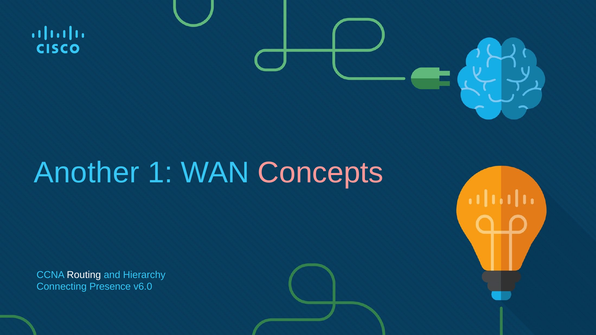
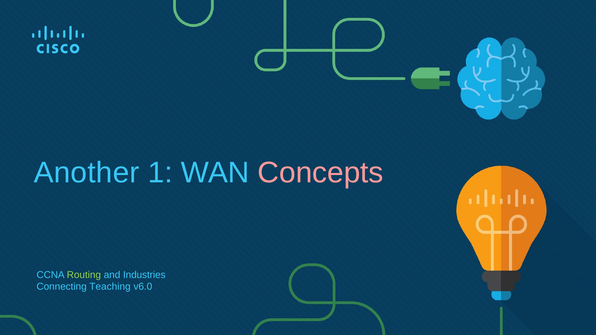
Routing colour: white -> light green (84, 275)
Hierarchy: Hierarchy -> Industries (144, 275)
Presence: Presence -> Teaching (110, 287)
